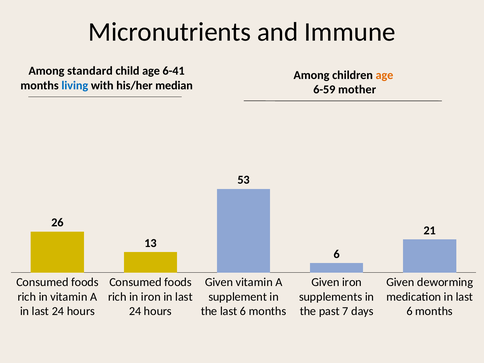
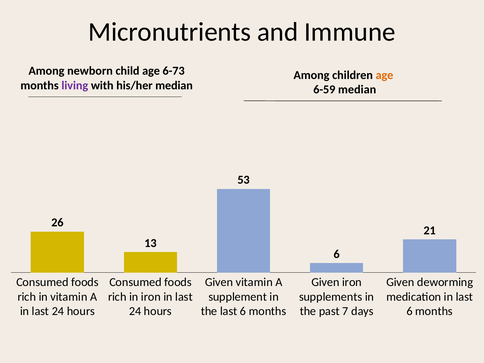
standard: standard -> newborn (90, 71)
6-41: 6-41 -> 6-73 (174, 71)
living colour: blue -> purple (75, 85)
6-59 mother: mother -> median (357, 90)
